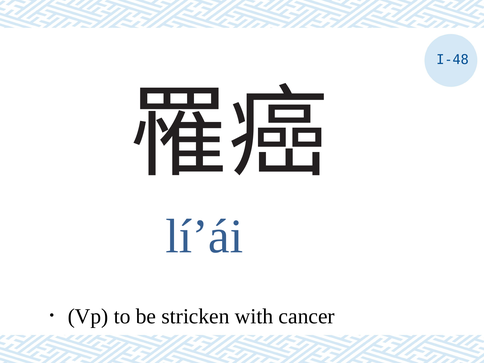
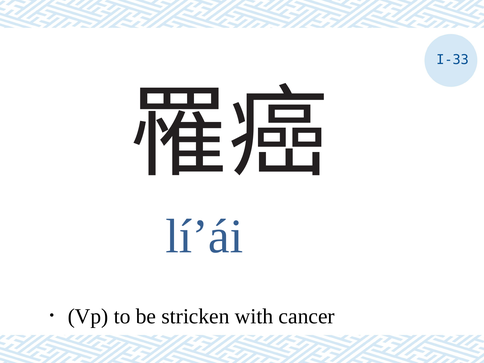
I-48: I-48 -> I-33 (453, 60)
